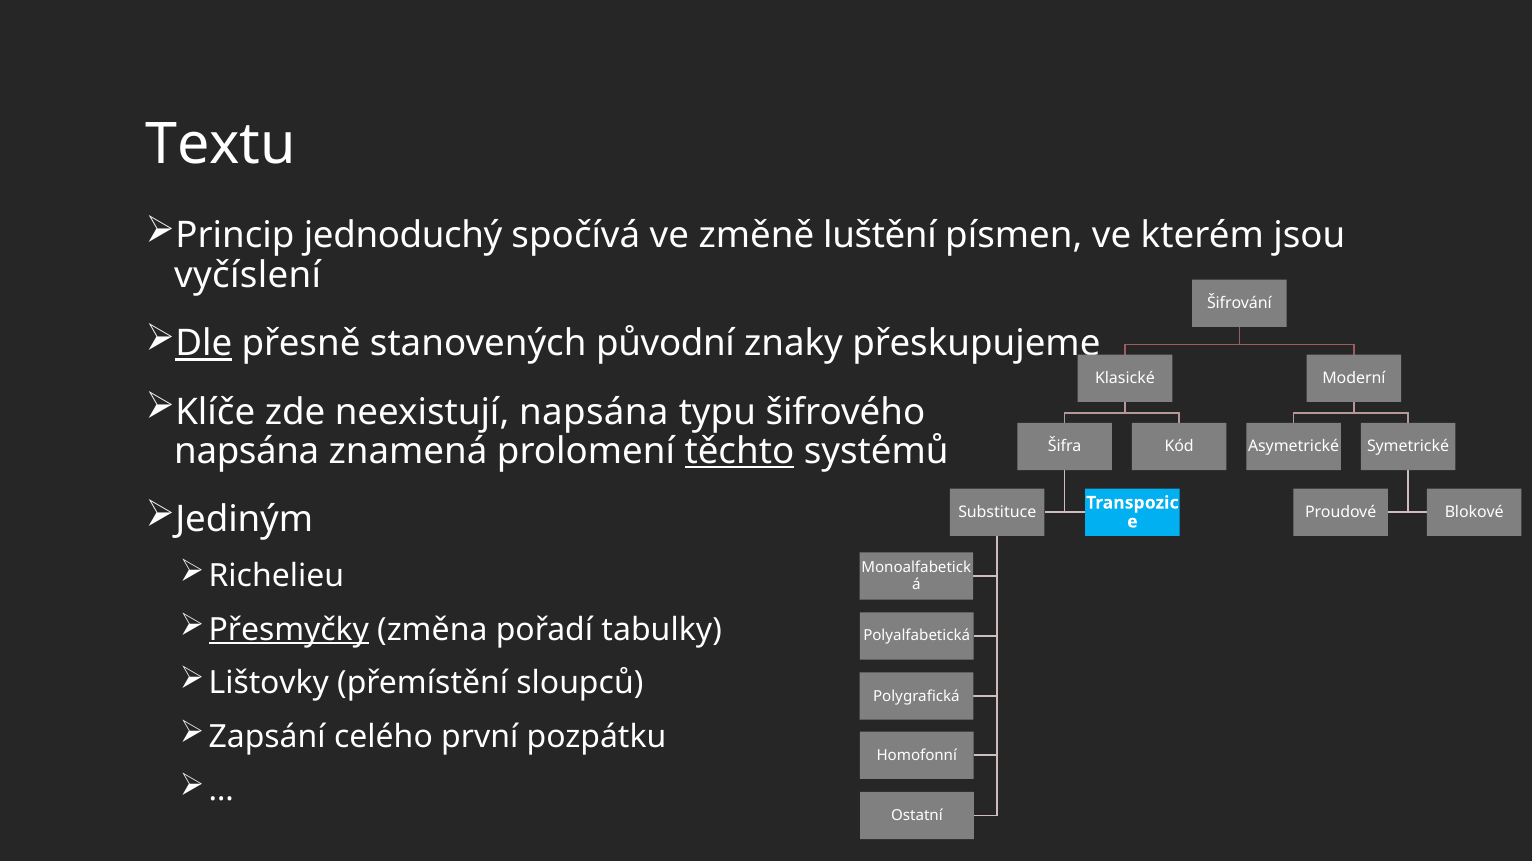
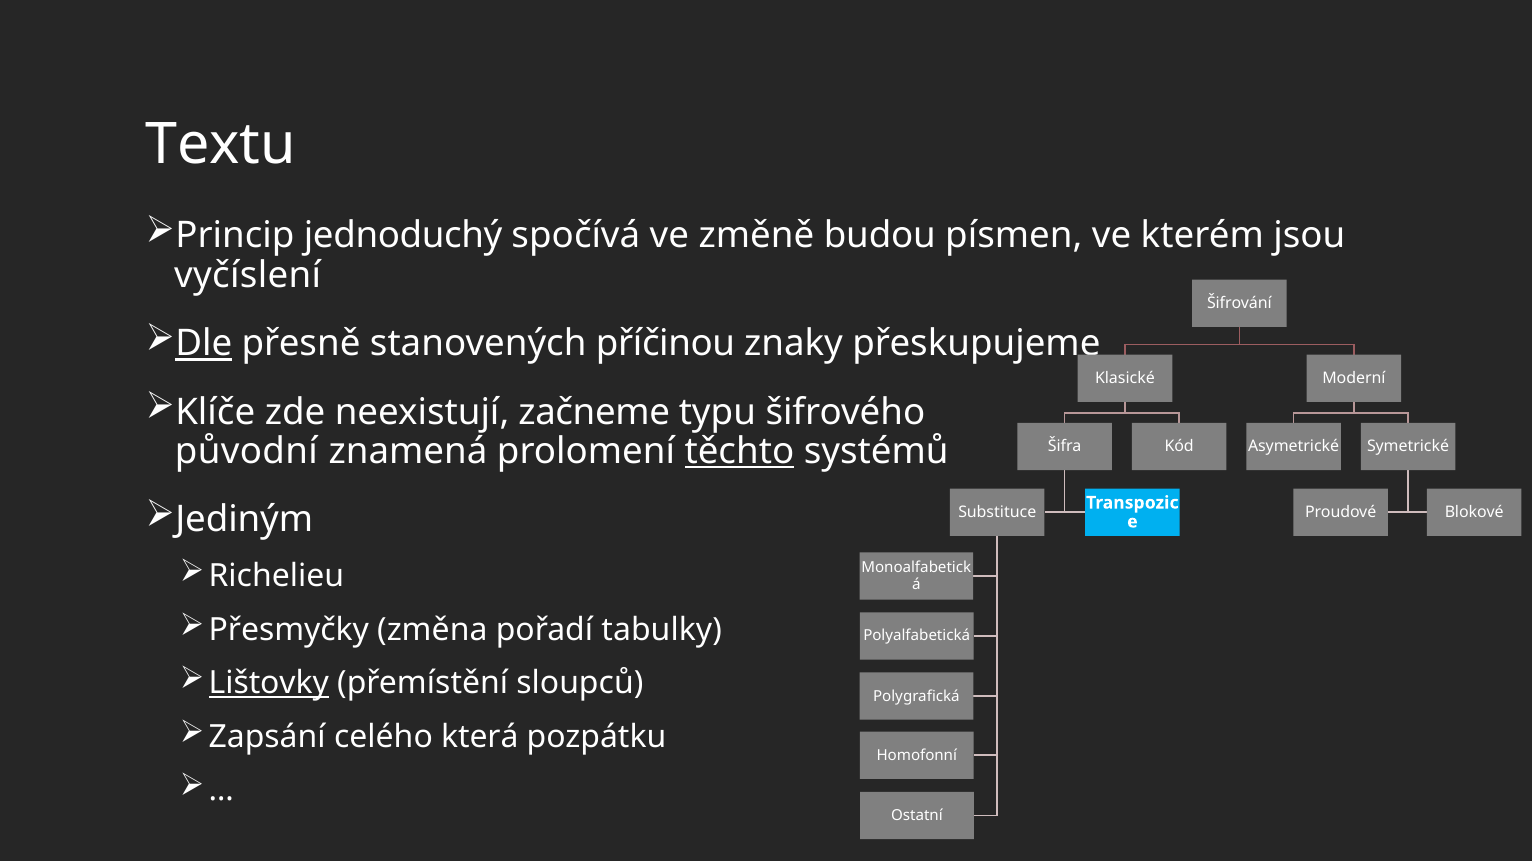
luštění: luštění -> budou (880, 236)
původní: původní -> příčinou (666, 344)
neexistují napsána: napsána -> začneme (594, 412)
napsána: napsána -> původní (246, 452)
Přesmyčky underline: present -> none (289, 630)
Lištovky underline: none -> present (269, 684)
první: první -> která (480, 737)
